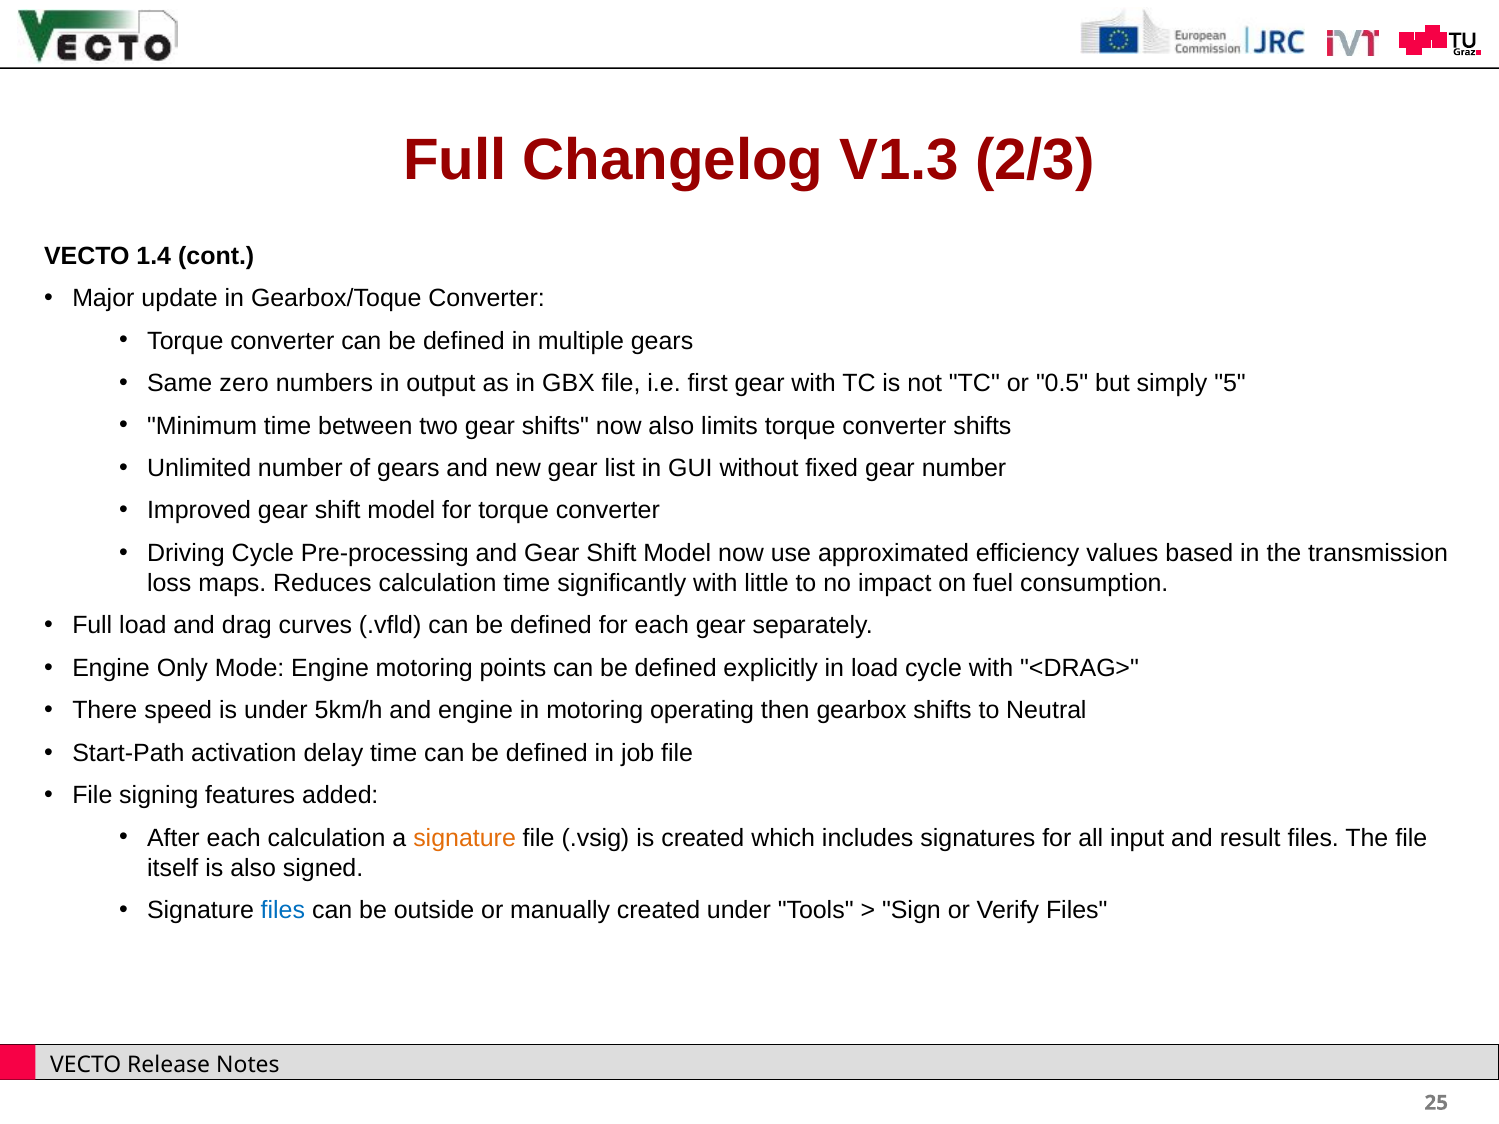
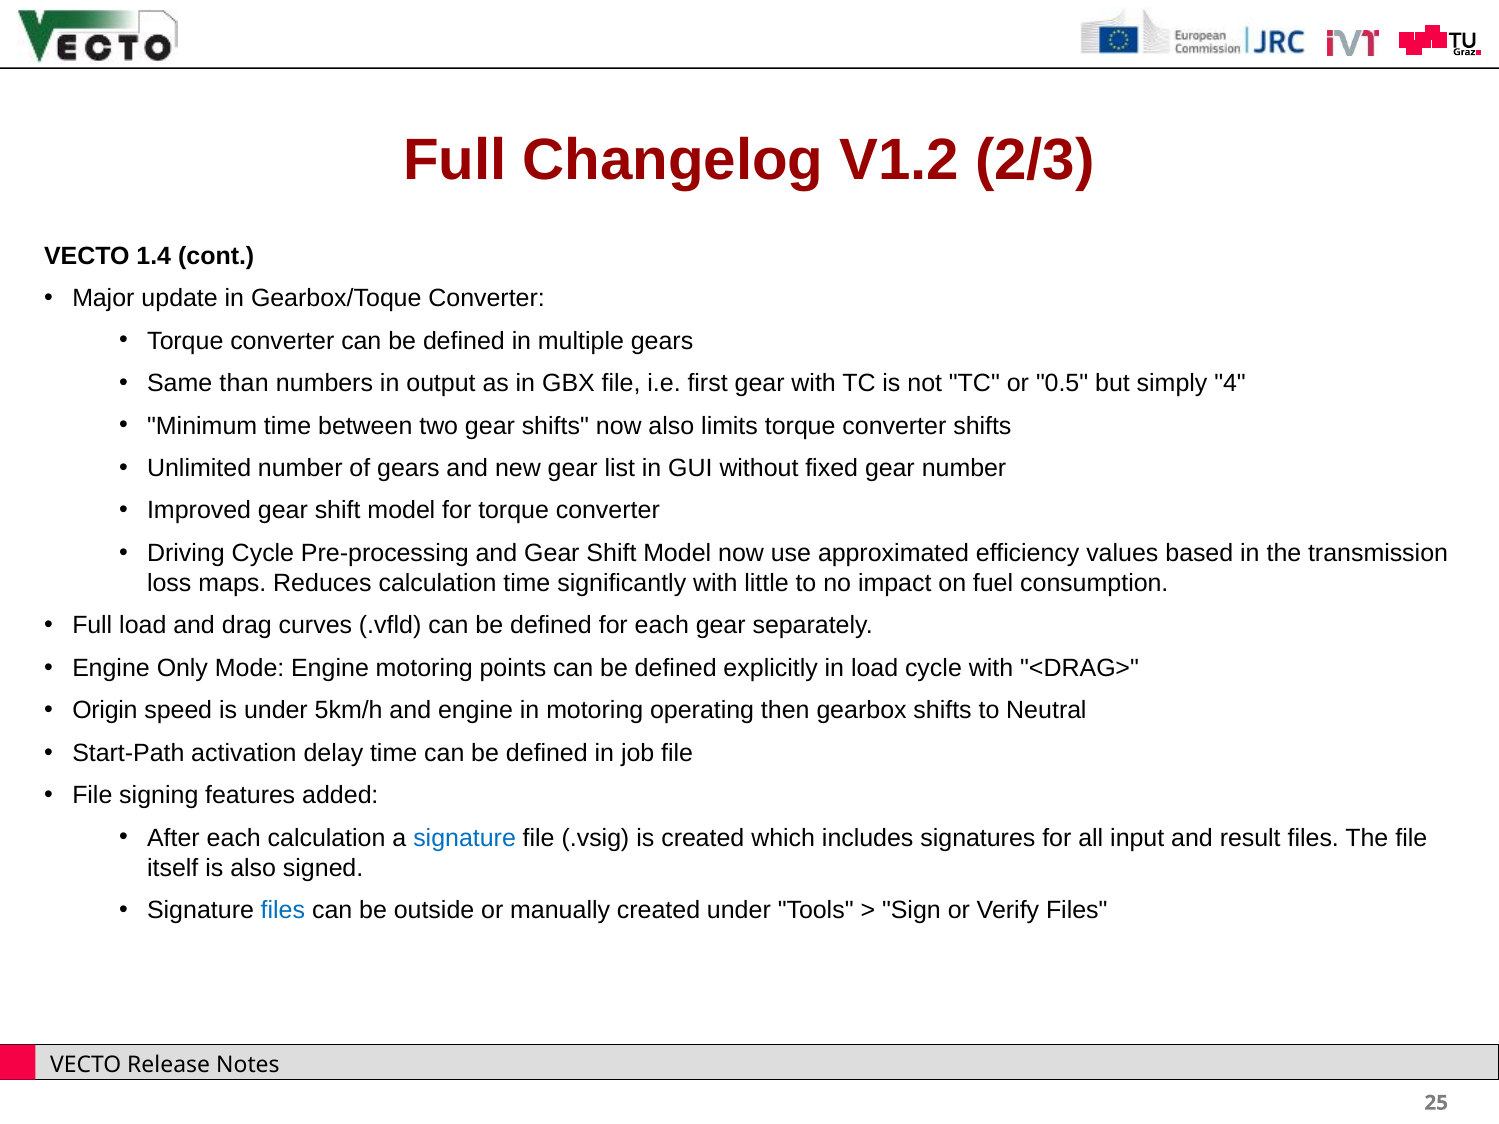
V1.3: V1.3 -> V1.2 (899, 160)
zero: zero -> than (244, 383)
5: 5 -> 4 (1230, 383)
There: There -> Origin (105, 711)
signature colour: orange -> blue (465, 838)
